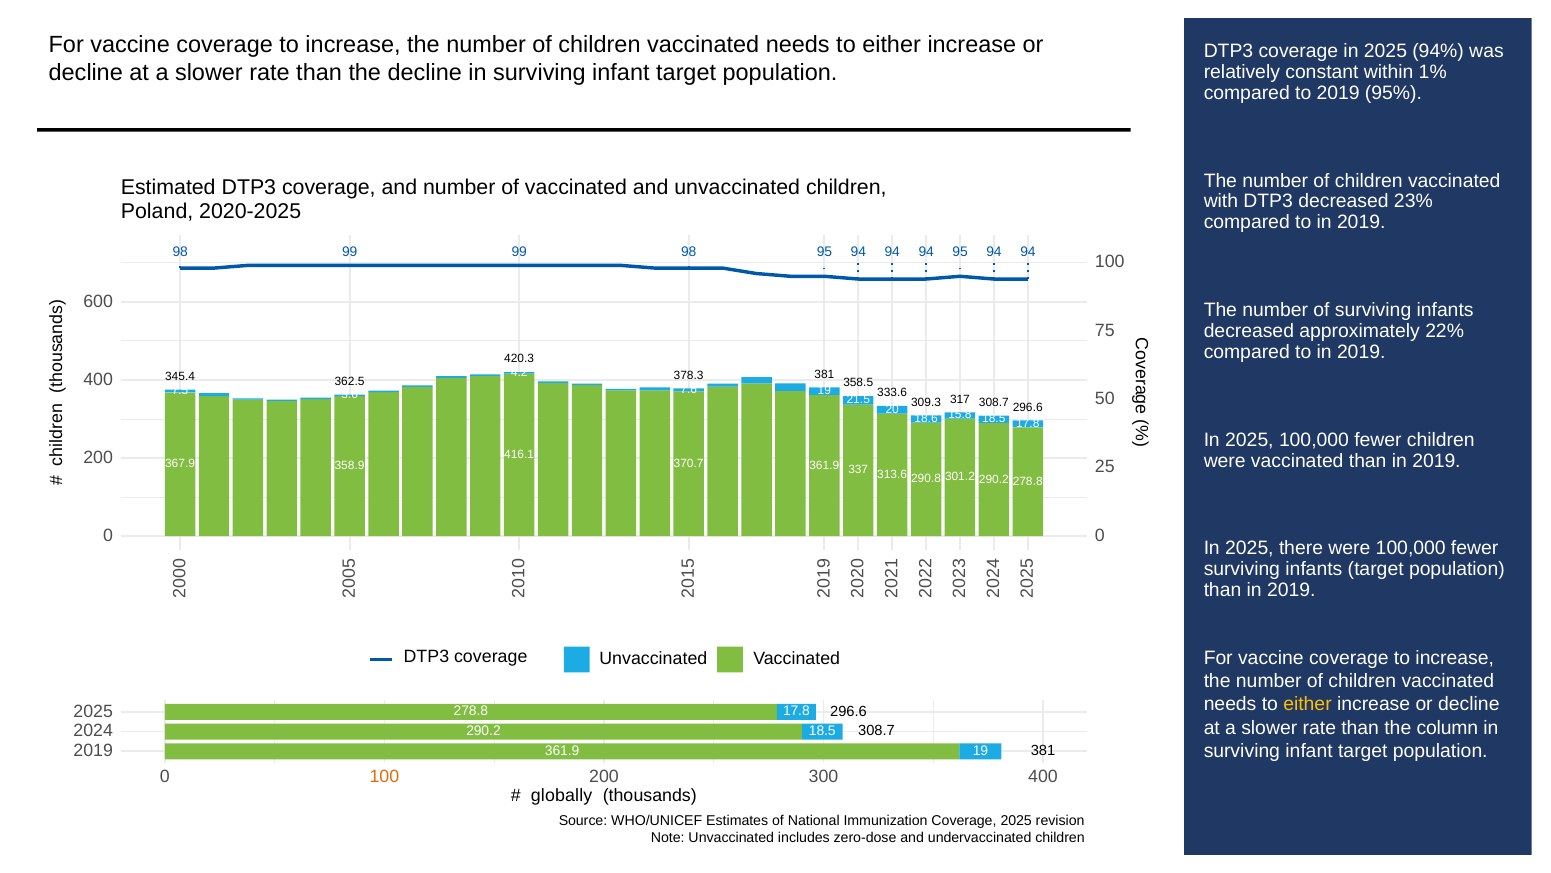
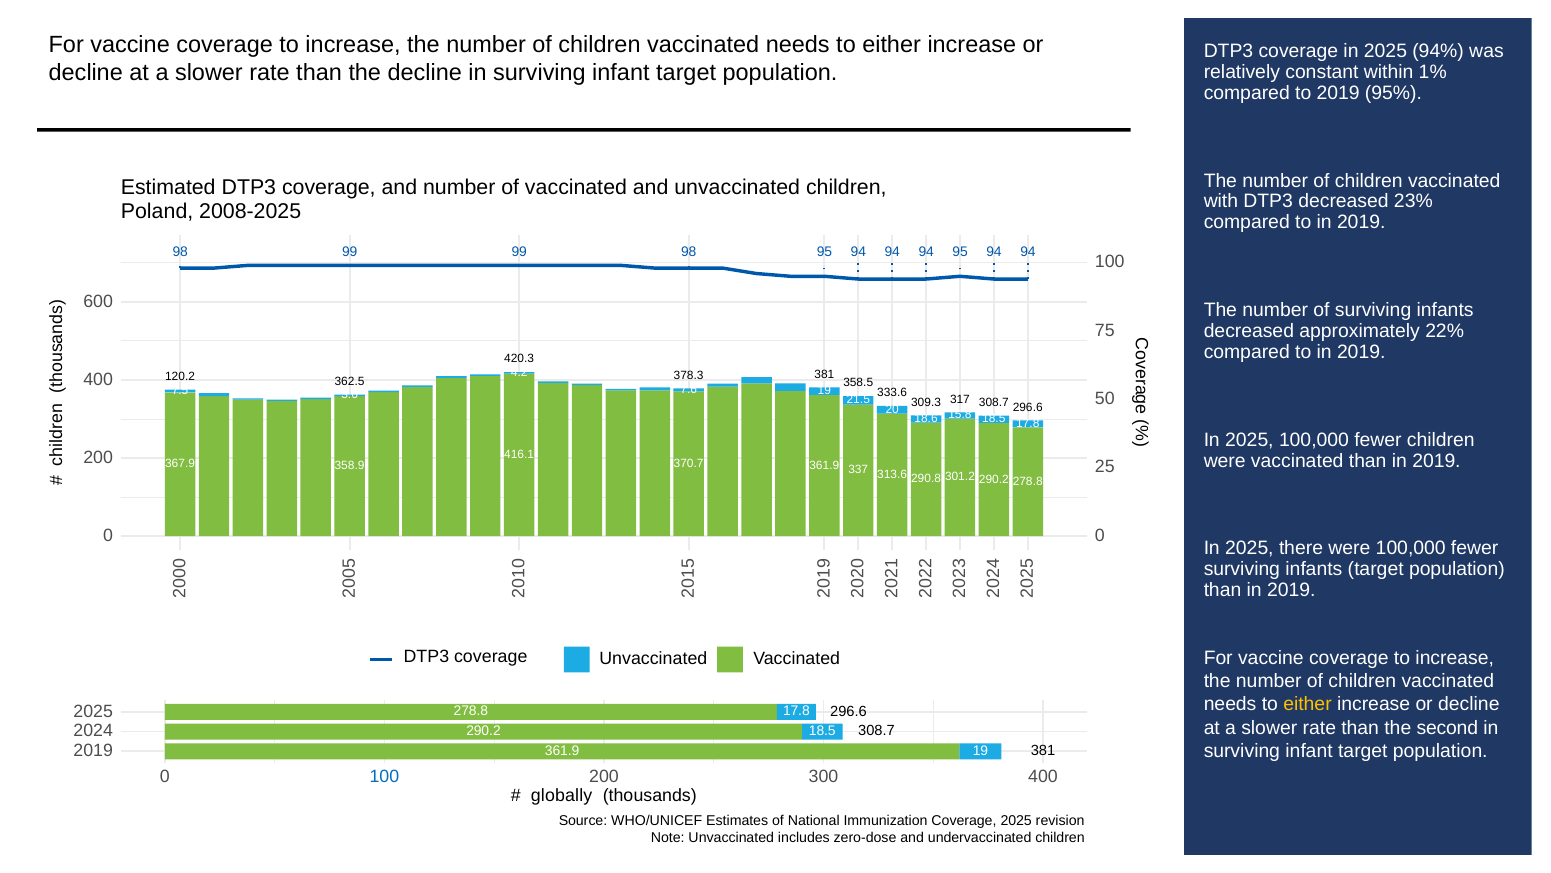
2020-2025: 2020-2025 -> 2008-2025 (250, 211)
345.4: 345.4 -> 120.2 (180, 376)
column: column -> second (1447, 727)
100 colour: orange -> blue (384, 776)
